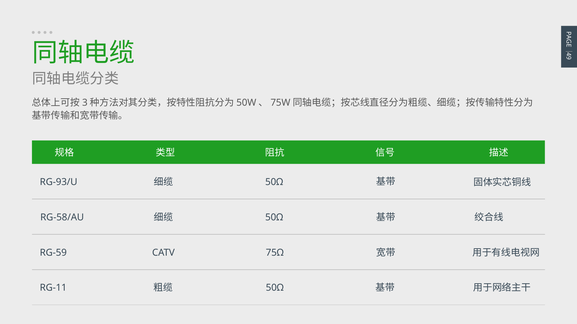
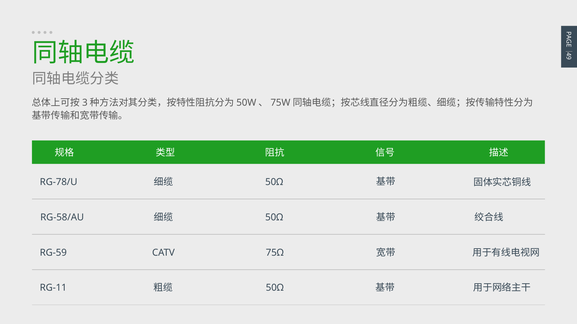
RG-93/U: RG-93/U -> RG-78/U (59, 182)
